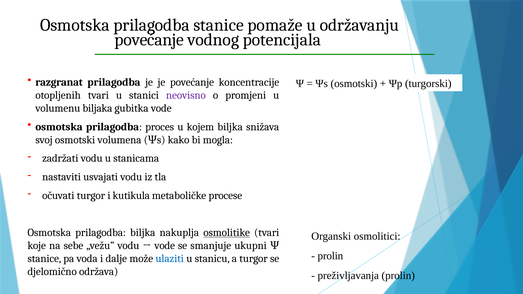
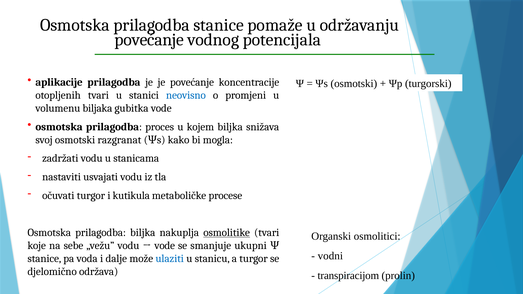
razgranat: razgranat -> aplikacije (59, 82)
neovisno colour: purple -> blue (186, 95)
volumena: volumena -> razgranat (119, 140)
prolin: prolin -> vodni (330, 256)
preživljavanja: preživljavanja -> transpiracijom (348, 276)
